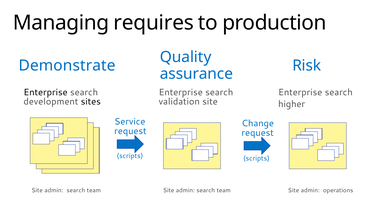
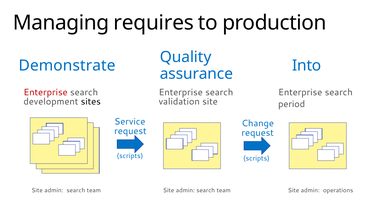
Risk: Risk -> Into (307, 66)
Enterprise colour: black -> red (46, 92)
higher: higher -> period (292, 104)
